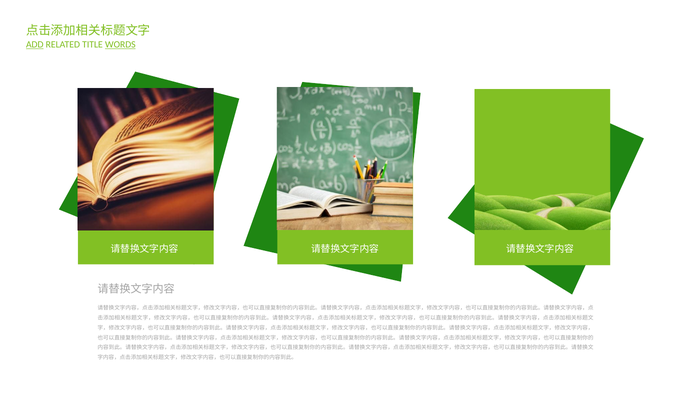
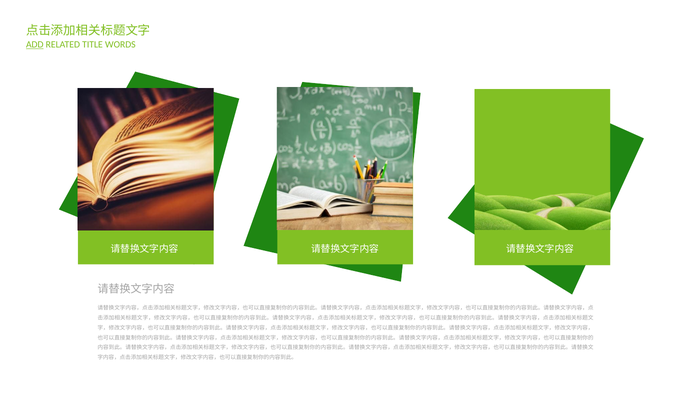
WORDS underline: present -> none (120, 45)
